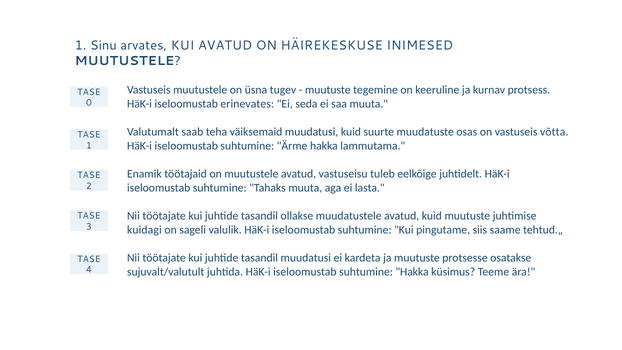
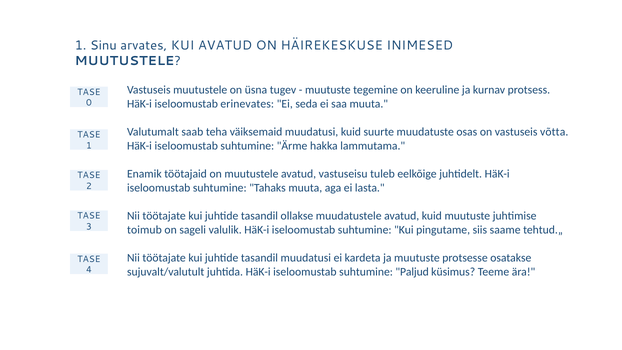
kuidagi: kuidagi -> toimub (144, 230)
suhtumine Hakka: Hakka -> Paljud (412, 272)
